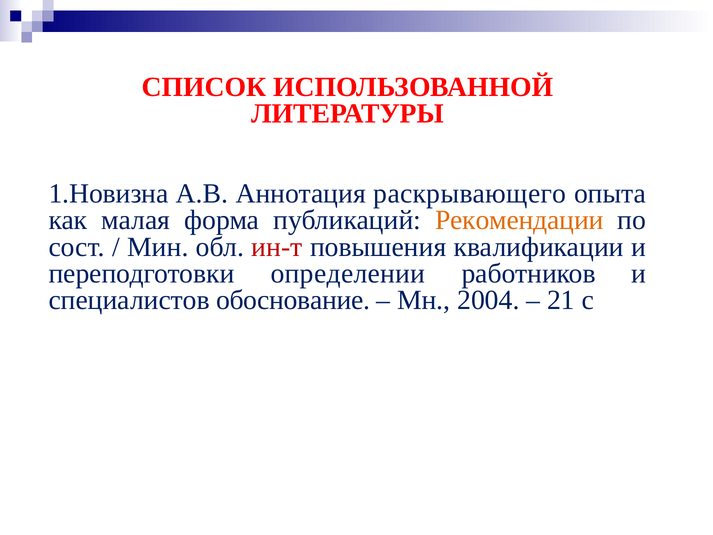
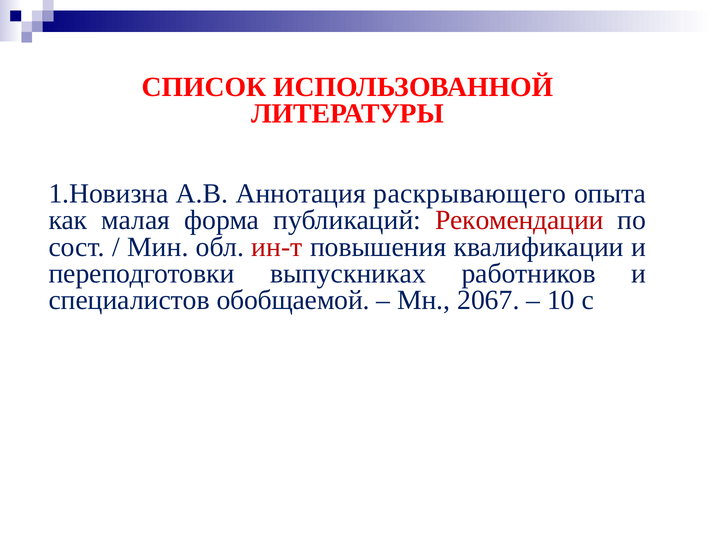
Рекомендации colour: orange -> red (519, 220)
определении: определении -> выпускниках (348, 273)
обоснование: обоснование -> обобщаемой (293, 300)
2004: 2004 -> 2067 (488, 300)
21: 21 -> 10 (561, 300)
